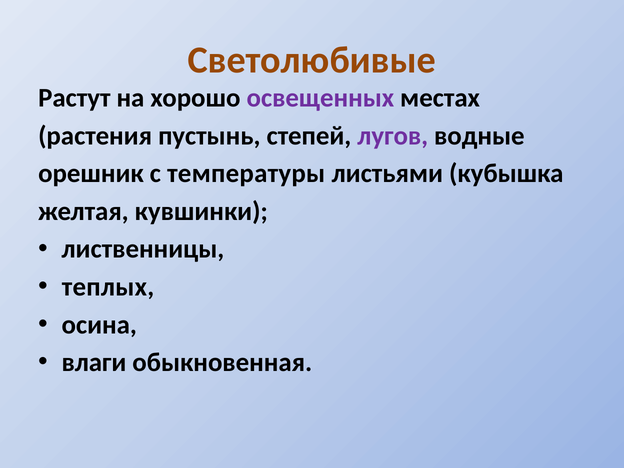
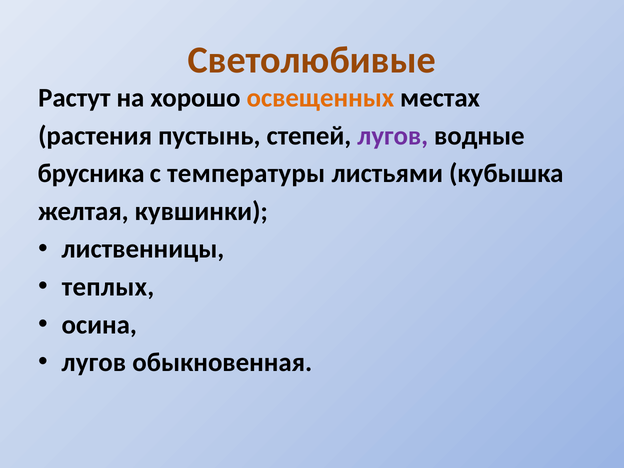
освещенных colour: purple -> orange (320, 98)
орешник: орешник -> брусника (91, 173)
влаги: влаги -> лугов (94, 363)
